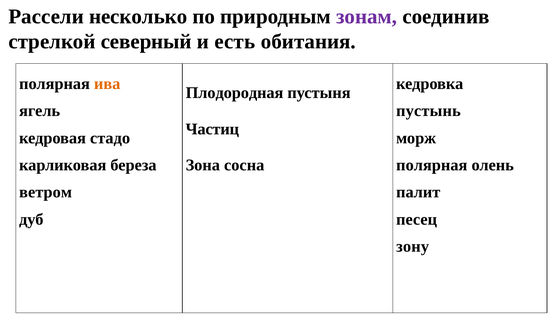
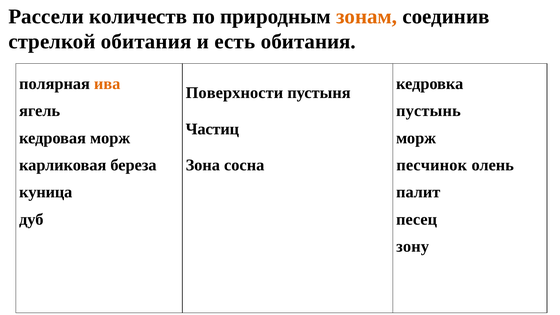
несколько: несколько -> количеств (138, 16)
зонам colour: purple -> orange (367, 16)
стрелкой северный: северный -> обитания (146, 42)
Плодородная: Плодородная -> Поверхности (234, 93)
кедровая стадо: стадо -> морж (110, 138)
полярная: полярная -> песчинок (432, 165)
ветром: ветром -> куница (46, 192)
